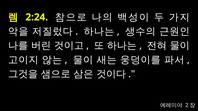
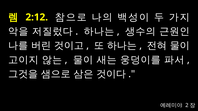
2:24: 2:24 -> 2:12 (37, 17)
